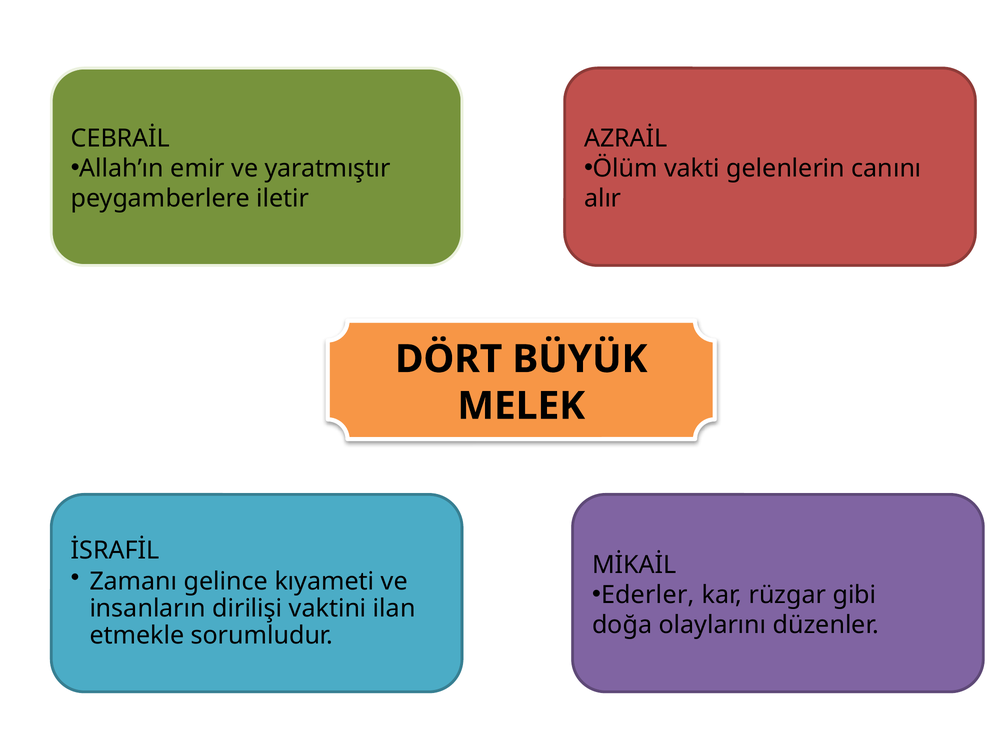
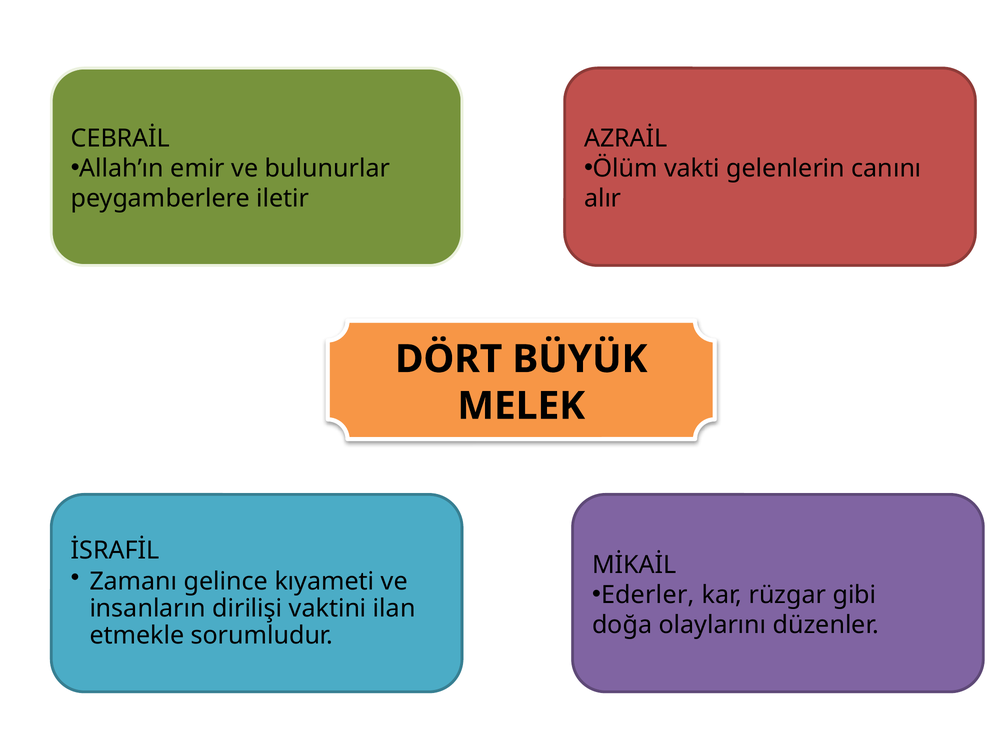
yaratmıştır: yaratmıştır -> bulunurlar (327, 169)
